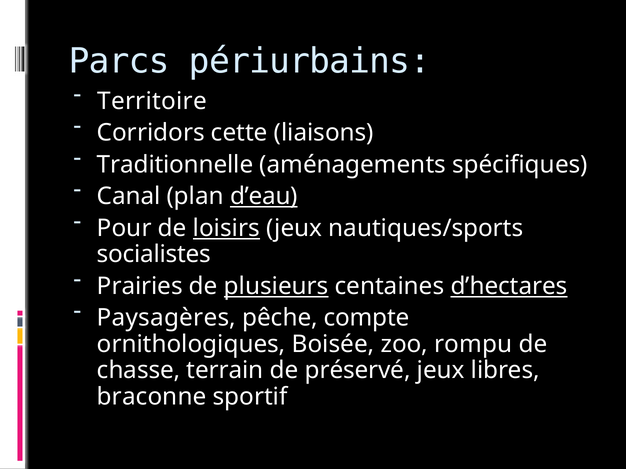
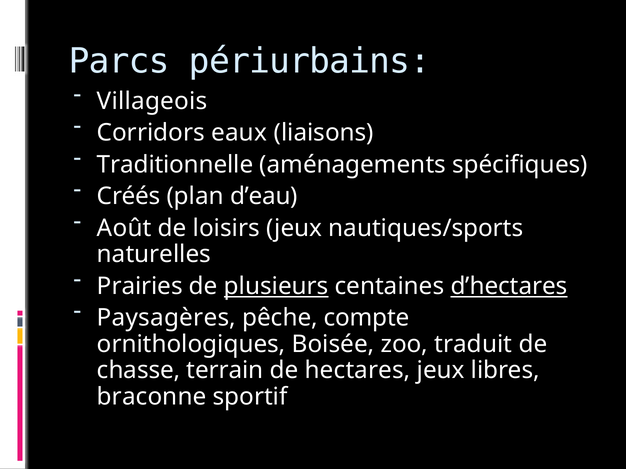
Territoire: Territoire -> Villageois (152, 101)
cette: cette -> eaux (239, 133)
Canal: Canal -> Créés (129, 197)
d’eau underline: present -> none (264, 197)
Pour: Pour -> Août (124, 228)
loisirs underline: present -> none (226, 228)
socialistes: socialistes -> naturelles (154, 255)
rompu: rompu -> traduit (473, 345)
préservé: préservé -> hectares (358, 371)
